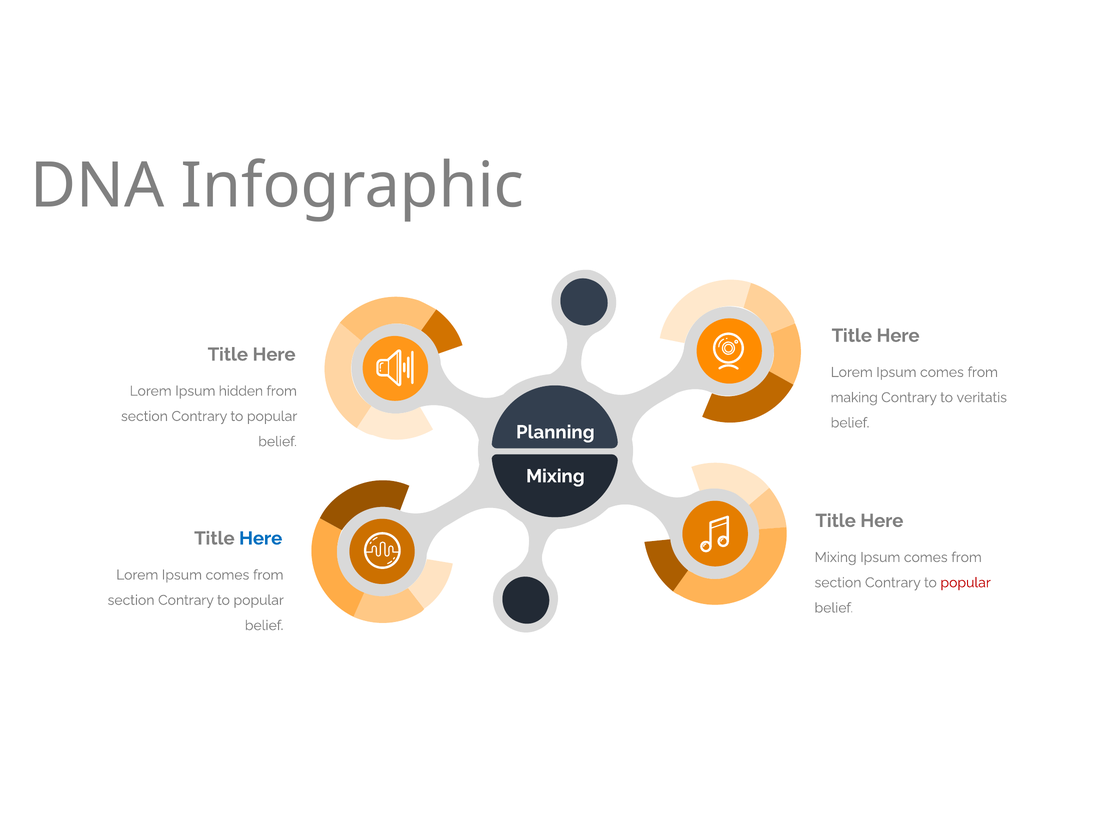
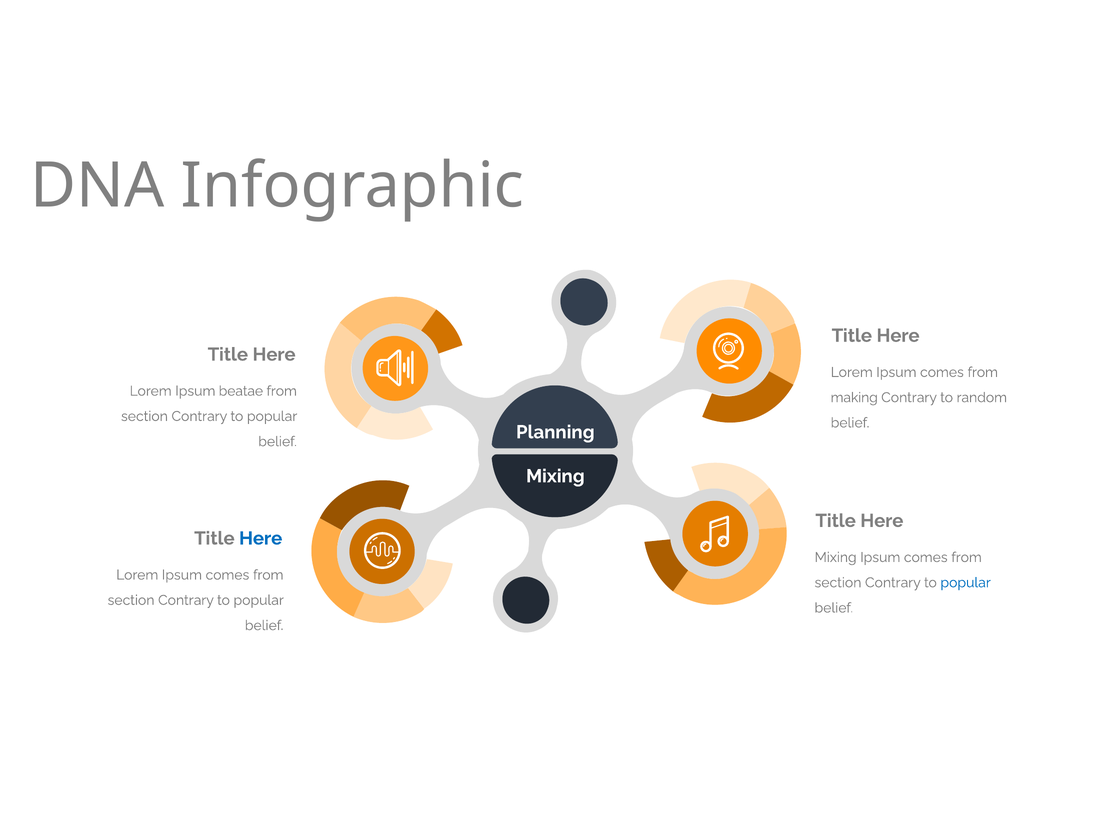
hidden: hidden -> beatae (241, 391)
veritatis: veritatis -> random (982, 398)
popular colour: red -> blue (966, 583)
